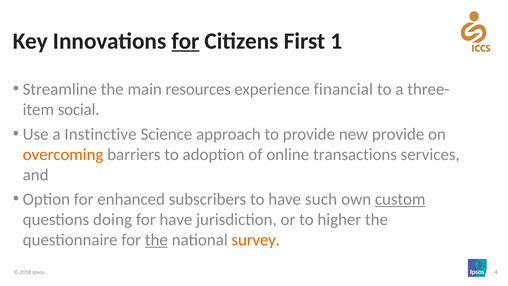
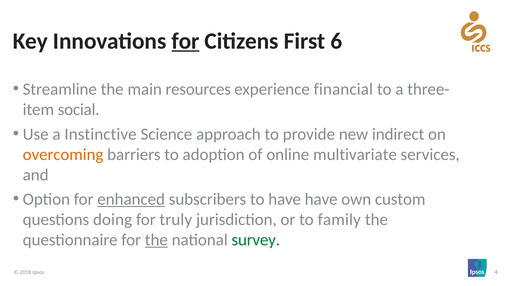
1: 1 -> 6 (336, 41)
new provide: provide -> indirect (398, 134)
transactions: transactions -> multivariate (355, 154)
enhanced underline: none -> present (131, 199)
have such: such -> have (321, 199)
custom underline: present -> none (400, 199)
for have: have -> truly (176, 219)
higher: higher -> family (339, 219)
survey colour: orange -> green (256, 240)
